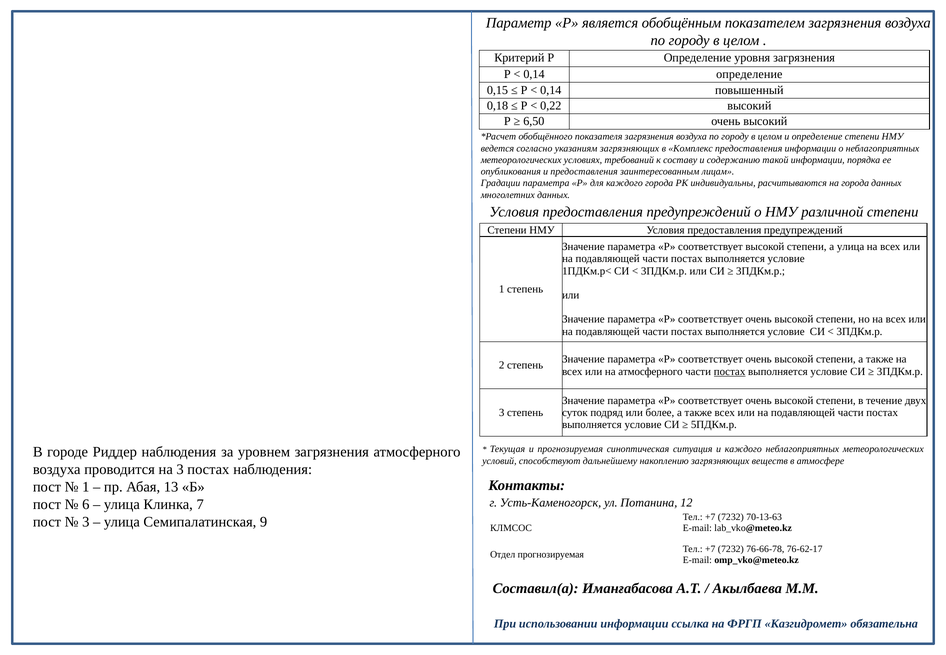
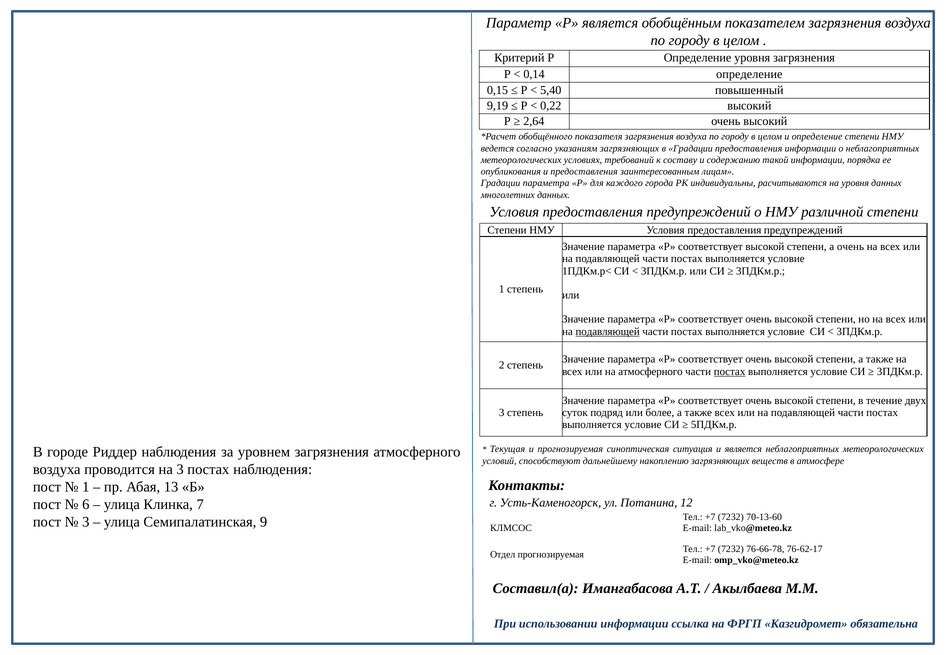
0,14: 0,14 -> 5,40 (551, 90)
0,18: 0,18 -> 9,19 (498, 106)
6,50: 6,50 -> 2,64 (534, 121)
в Комплекс: Комплекс -> Градации (691, 148)
на города: города -> уровня (855, 183)
а улица: улица -> очень (851, 247)
подавляющей underline: none -> present (608, 331)
и каждого: каждого -> является (743, 449)
70-13-63: 70-13-63 -> 70-13-60 (764, 517)
